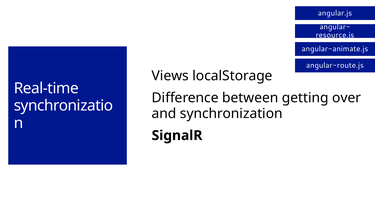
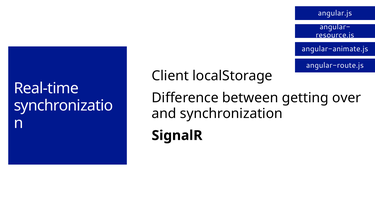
Views: Views -> Client (170, 76)
